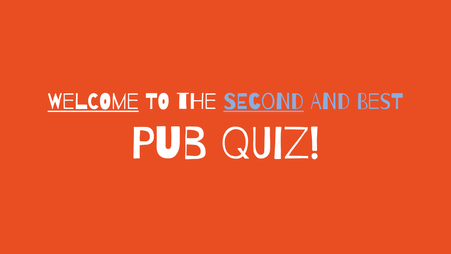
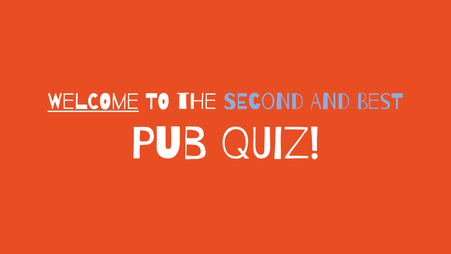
SECOND underline: present -> none (264, 102)
